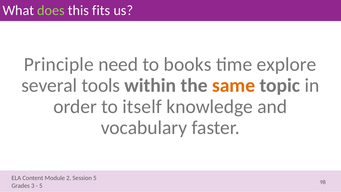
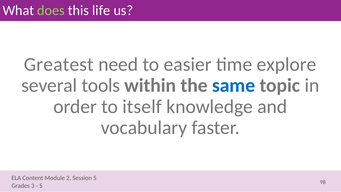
fits: fits -> life (101, 10)
Principle: Principle -> Greatest (59, 64)
books: books -> easier (188, 64)
same colour: orange -> blue (234, 85)
